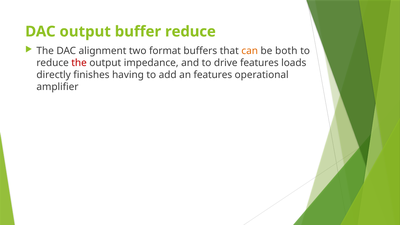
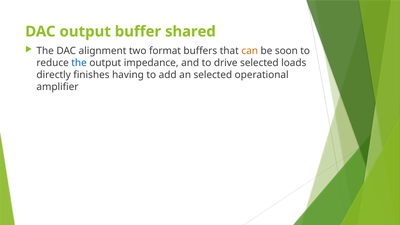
buffer reduce: reduce -> shared (190, 32)
both: both -> soon (286, 51)
the colour: red -> blue (79, 63)
drive features: features -> selected (259, 63)
an features: features -> selected (213, 75)
